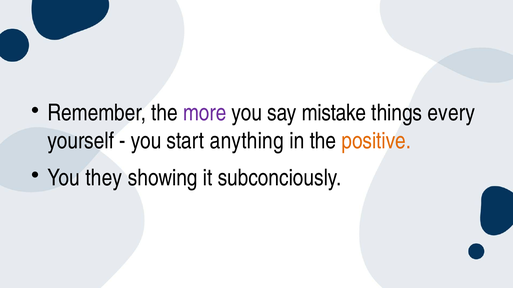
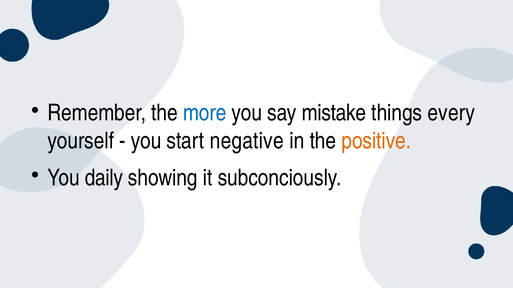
more colour: purple -> blue (205, 113)
anything: anything -> negative (247, 141)
they: they -> daily (104, 178)
